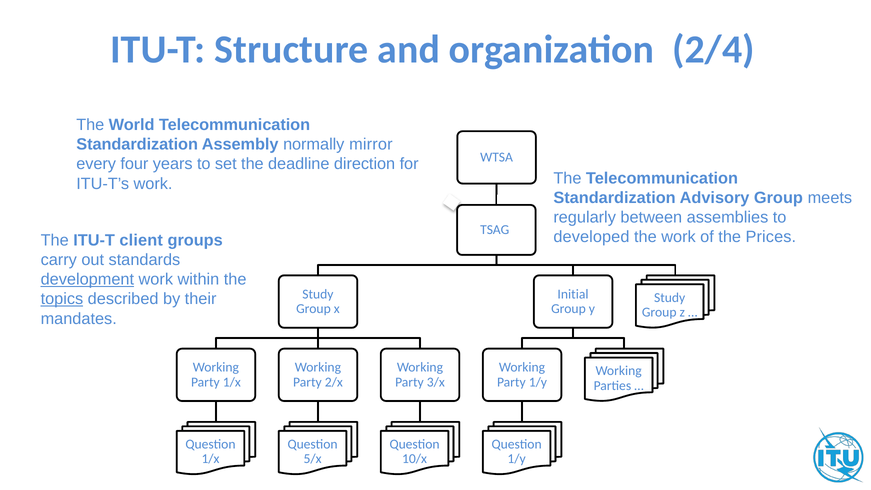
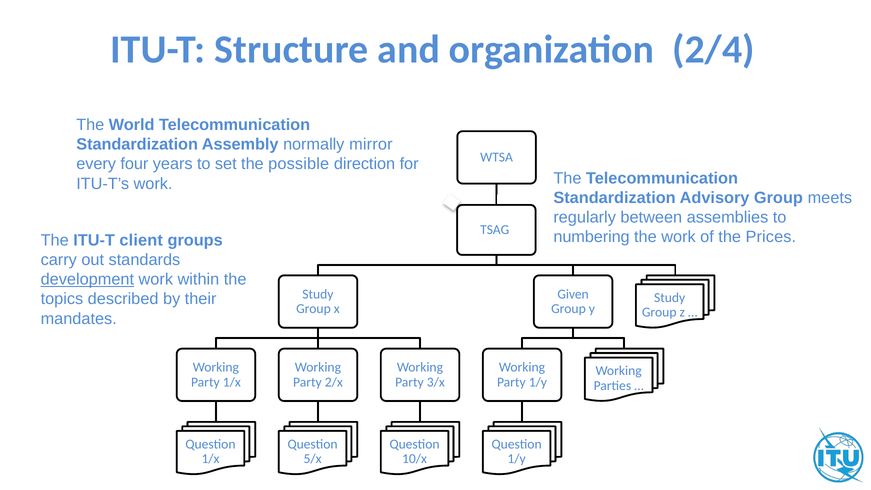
deadline: deadline -> possible (299, 164)
developed: developed -> numbering (592, 237)
Initial: Initial -> Given (573, 294)
topics underline: present -> none (62, 299)
